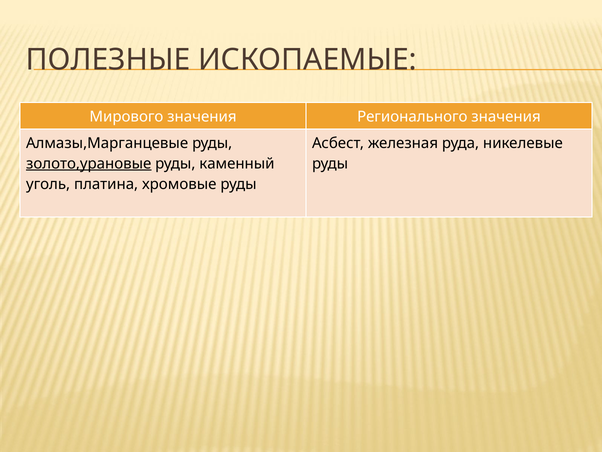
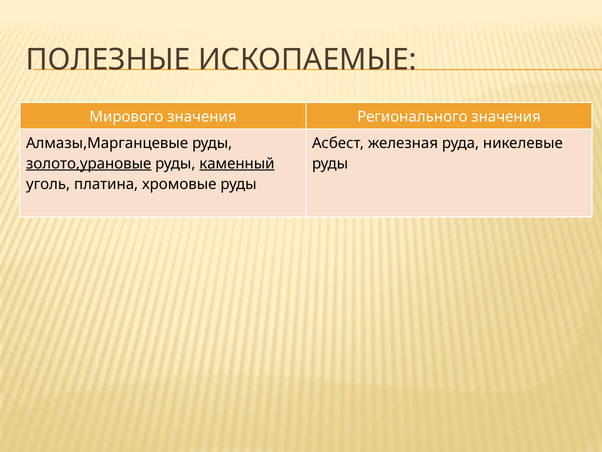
каменный underline: none -> present (237, 163)
